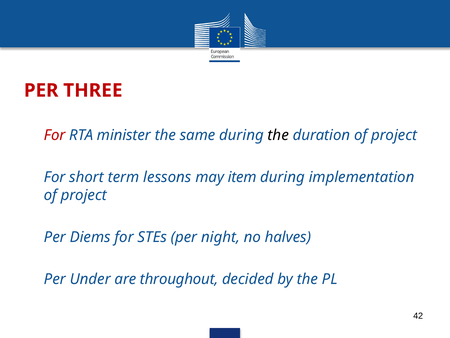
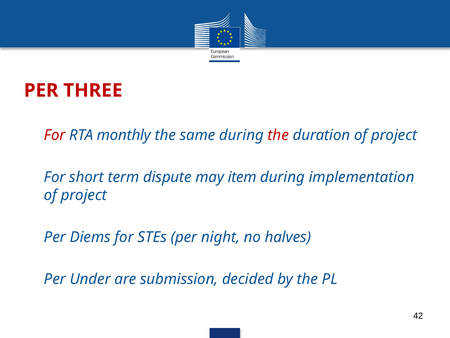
minister: minister -> monthly (124, 135)
the colour: black -> red (278, 135)
lessons: lessons -> dispute (167, 177)
throughout: throughout -> submission (179, 279)
